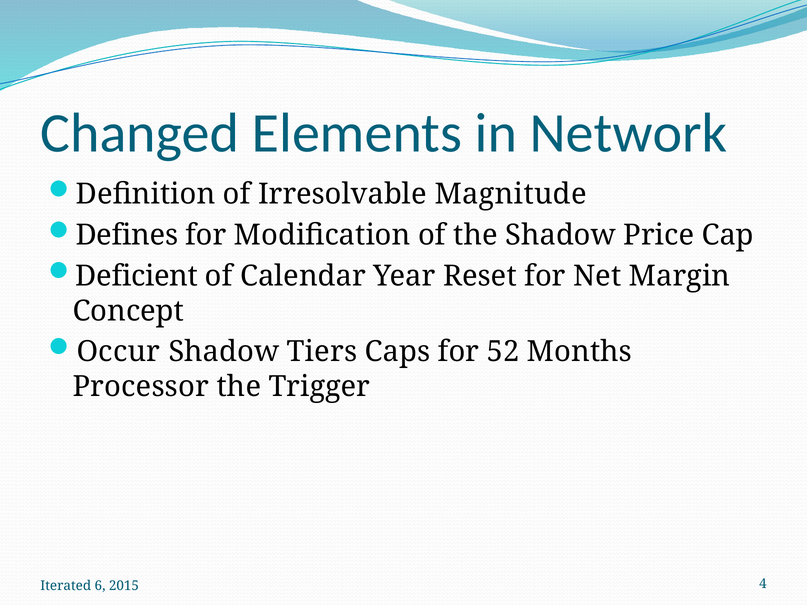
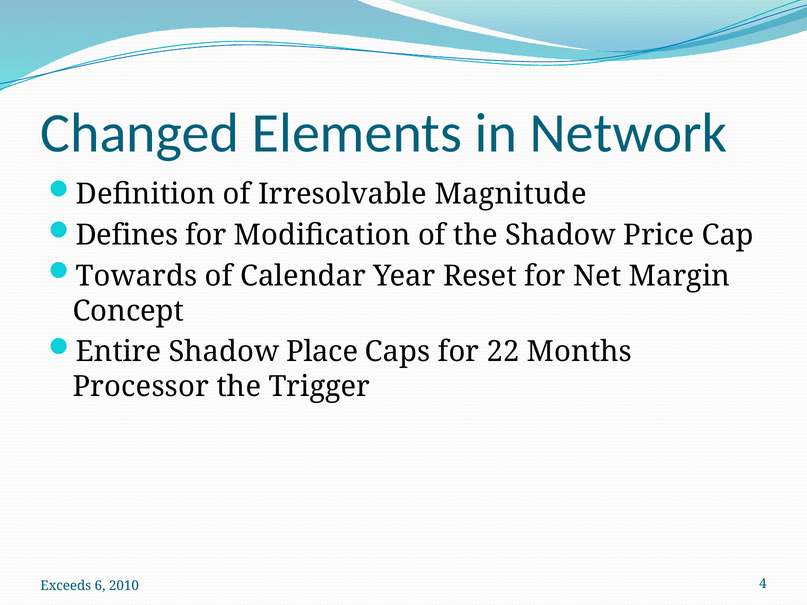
Deficient: Deficient -> Towards (137, 276)
Occur: Occur -> Entire (119, 352)
Tiers: Tiers -> Place (322, 352)
52: 52 -> 22 (503, 352)
Iterated: Iterated -> Exceeds (66, 586)
2015: 2015 -> 2010 (124, 586)
